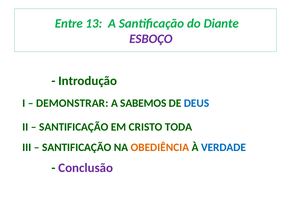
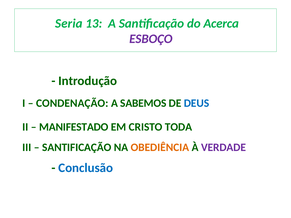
Entre: Entre -> Seria (69, 23)
Diante: Diante -> Acerca (221, 23)
DEMONSTRAR: DEMONSTRAR -> CONDENAÇÃO (72, 103)
SANTIFICAÇÃO: SANTIFICAÇÃO -> MANIFESTADO (74, 127)
VERDADE colour: blue -> purple (223, 147)
Conclusão colour: purple -> blue (86, 168)
